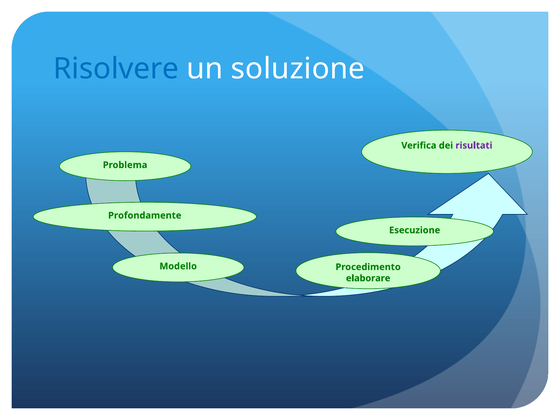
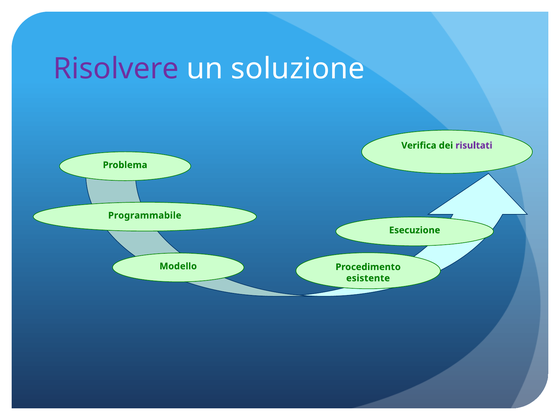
Risolvere colour: blue -> purple (116, 69)
Profondamente: Profondamente -> Programmabile (145, 215)
elaborare: elaborare -> esistente (368, 278)
